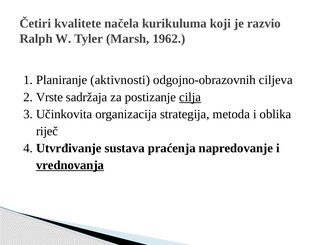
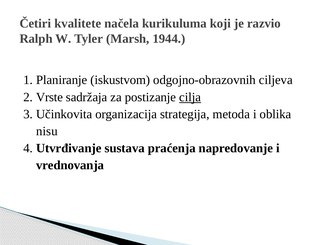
1962: 1962 -> 1944 (169, 39)
aktivnosti: aktivnosti -> iskustvom (120, 80)
riječ: riječ -> nisu (47, 131)
vrednovanja underline: present -> none (70, 165)
